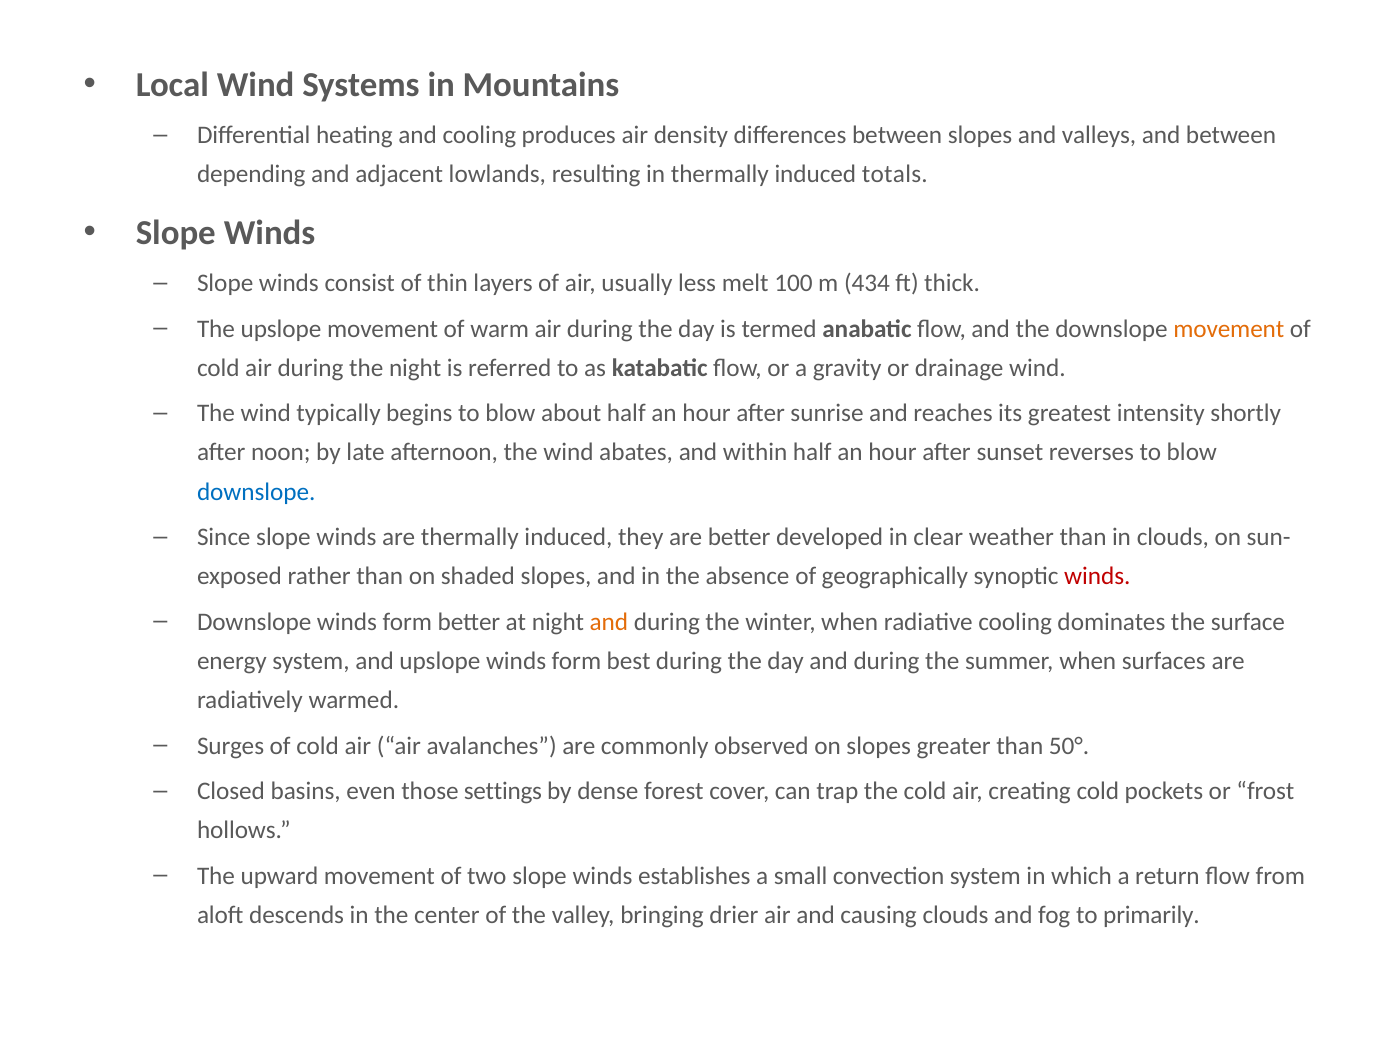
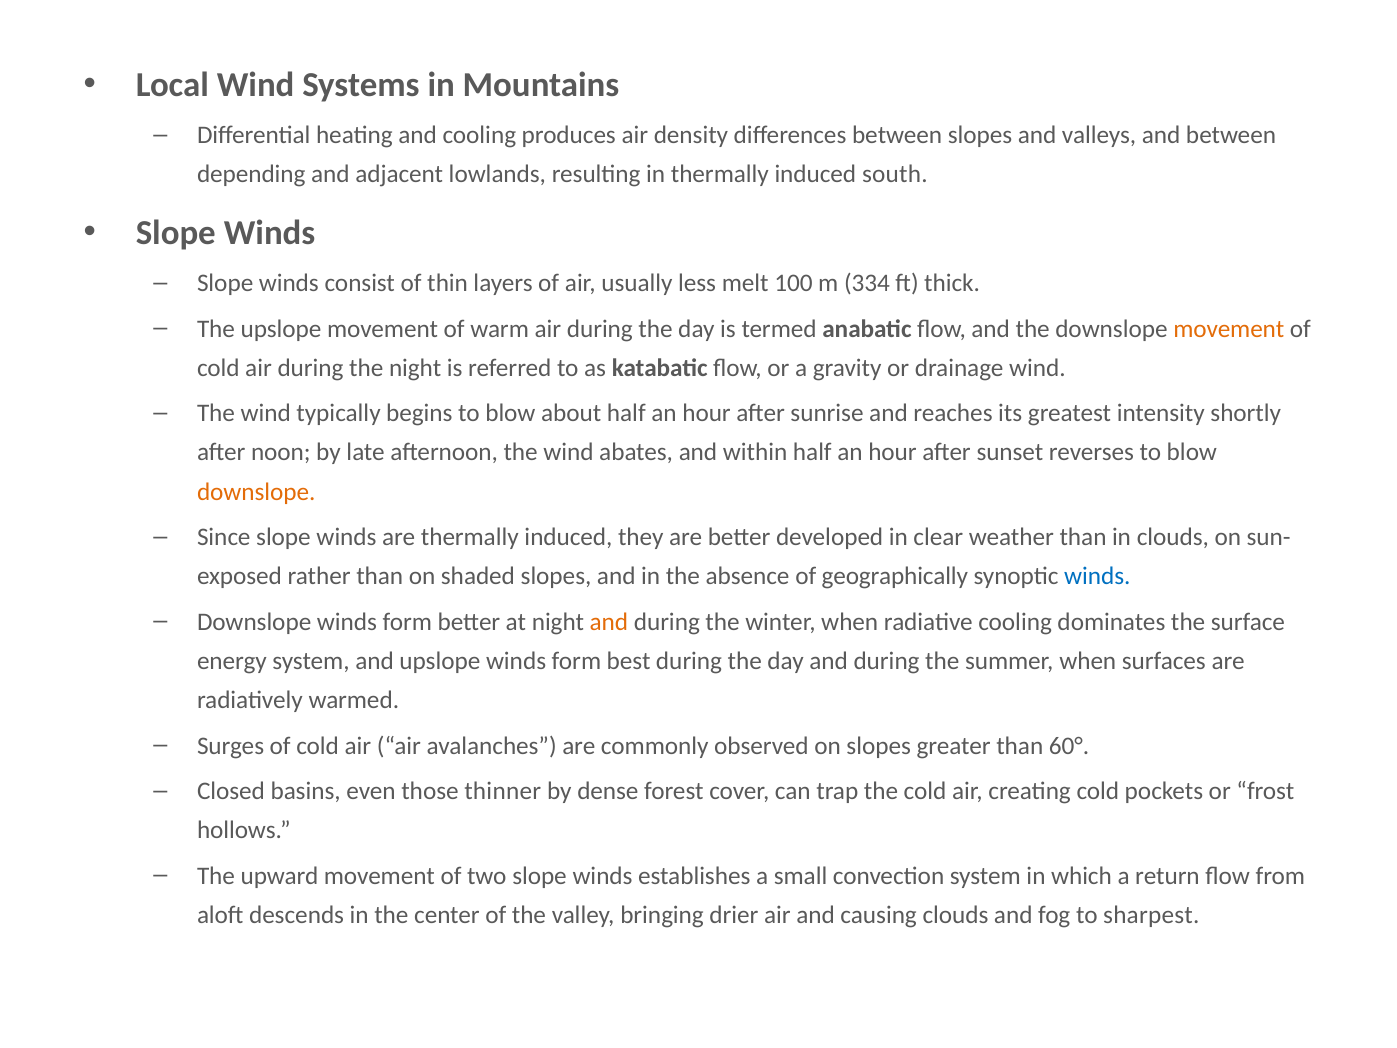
totals: totals -> south (895, 174)
434: 434 -> 334 (867, 283)
downslope colour: blue -> orange (256, 492)
winds colour: red -> blue (1097, 576)
50°: 50° -> 60° (1069, 746)
settings: settings -> thinner (503, 791)
primarily: primarily -> sharpest (1151, 915)
